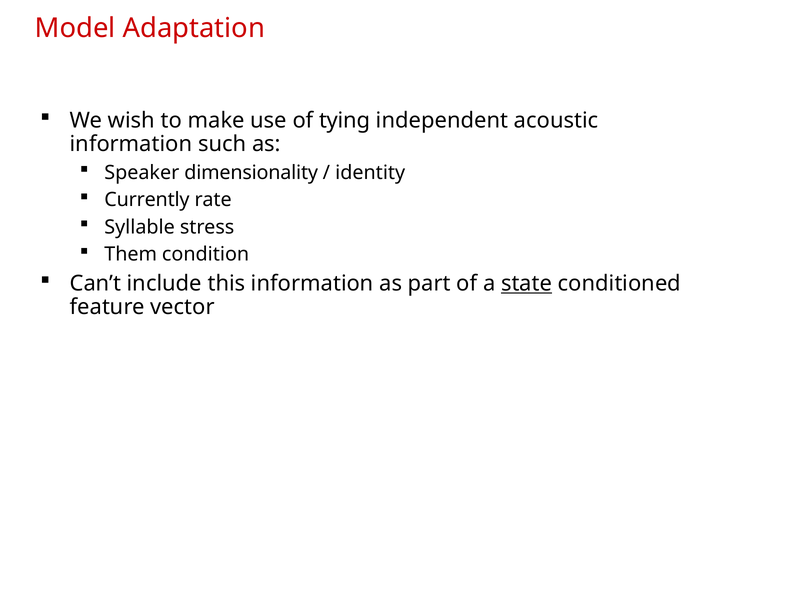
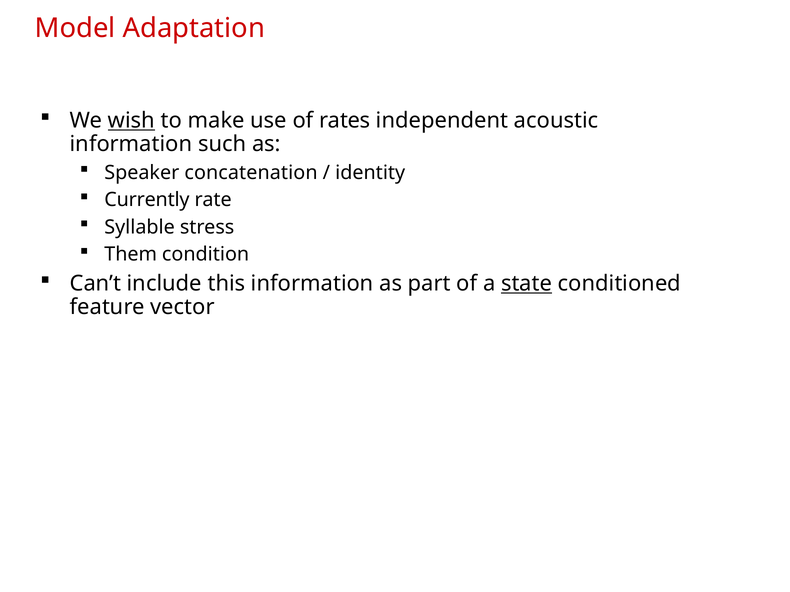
wish underline: none -> present (131, 121)
tying: tying -> rates (345, 121)
dimensionality: dimensionality -> concatenation (251, 173)
